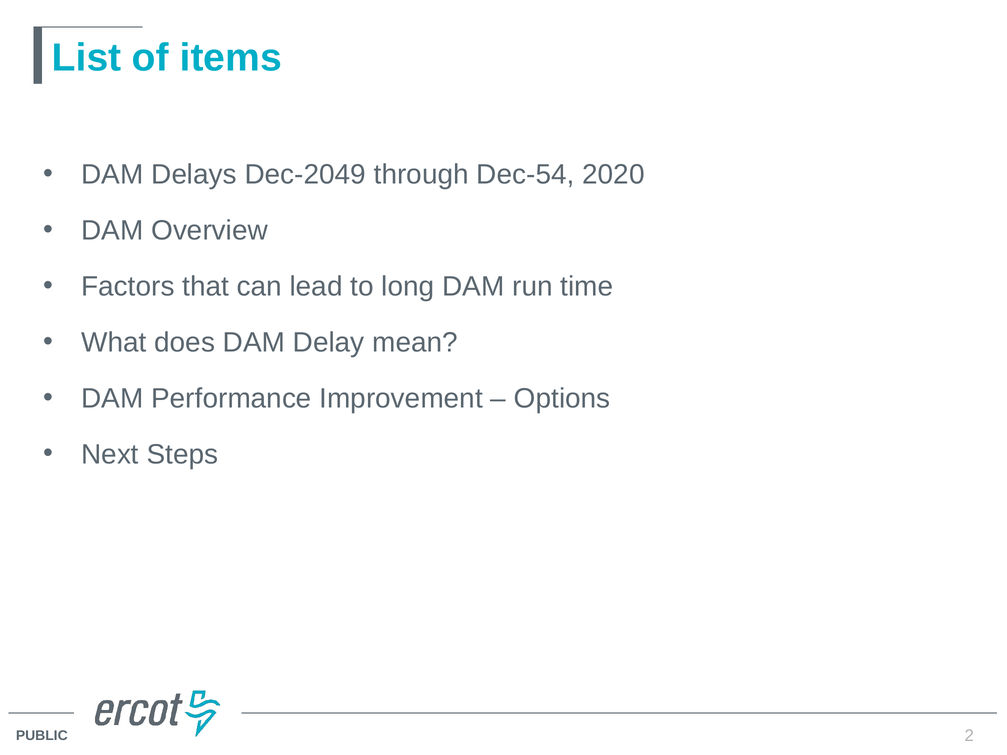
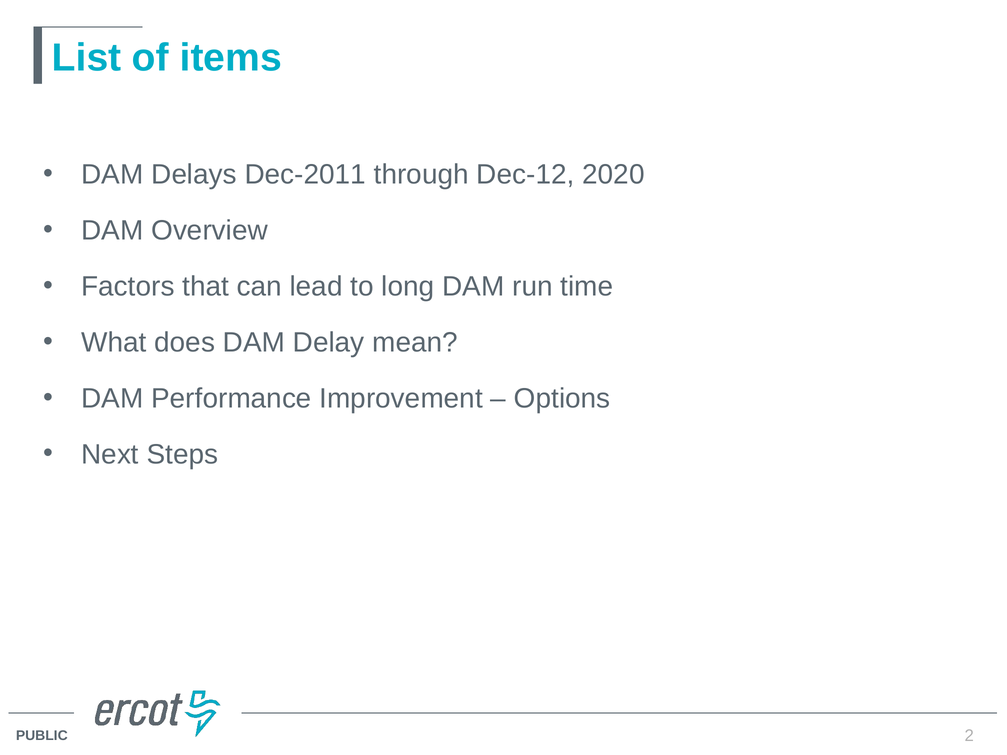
Dec-2049: Dec-2049 -> Dec-2011 (305, 175)
Dec-54: Dec-54 -> Dec-12 (525, 175)
